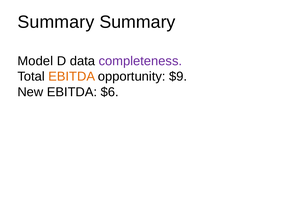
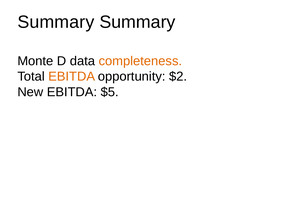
Model: Model -> Monte (35, 61)
completeness colour: purple -> orange (140, 61)
$9: $9 -> $2 (178, 77)
$6: $6 -> $5 (110, 92)
